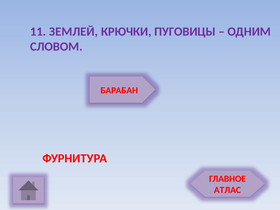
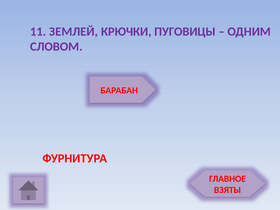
АТЛАС: АТЛАС -> ВЗЯТЫ (227, 190)
